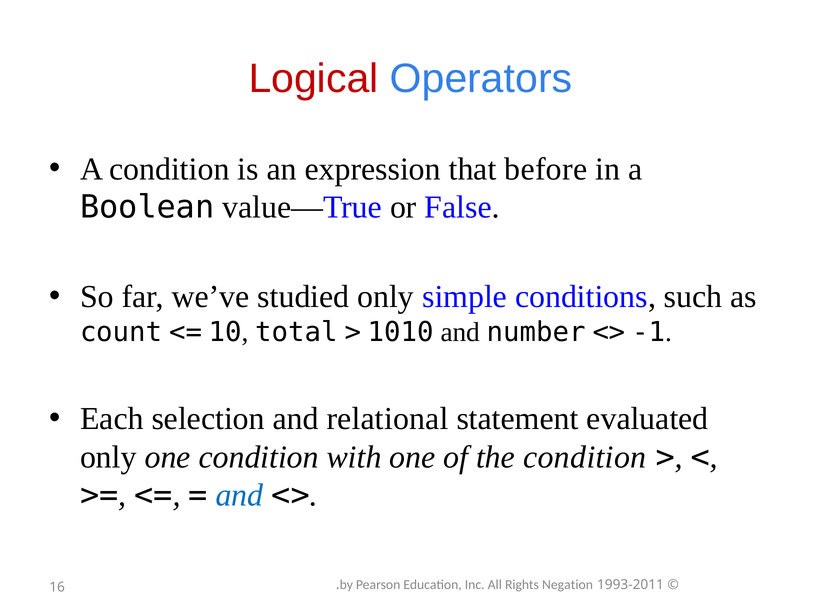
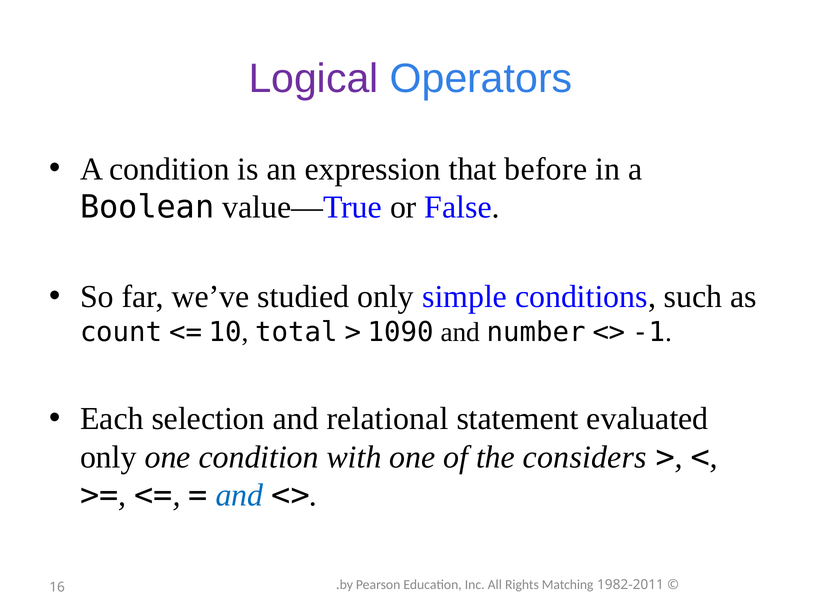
Logical colour: red -> purple (314, 79)
1010: 1010 -> 1090 (401, 332)
the condition: condition -> considers (585, 457)
Negation: Negation -> Matching (568, 585)
1993-2011: 1993-2011 -> 1982-2011 (630, 585)
